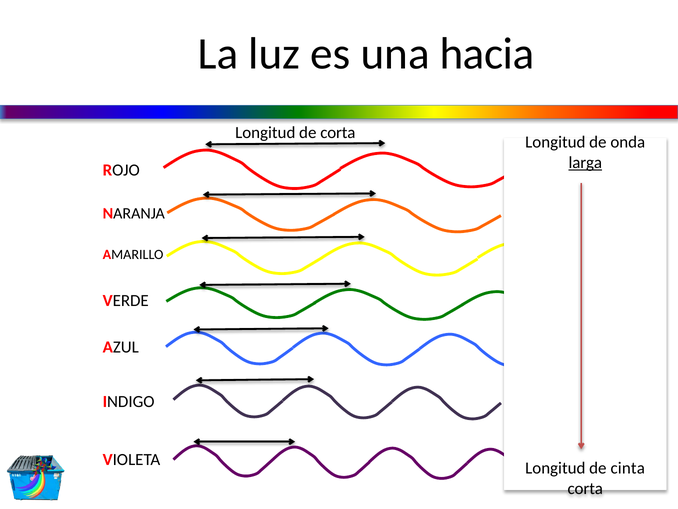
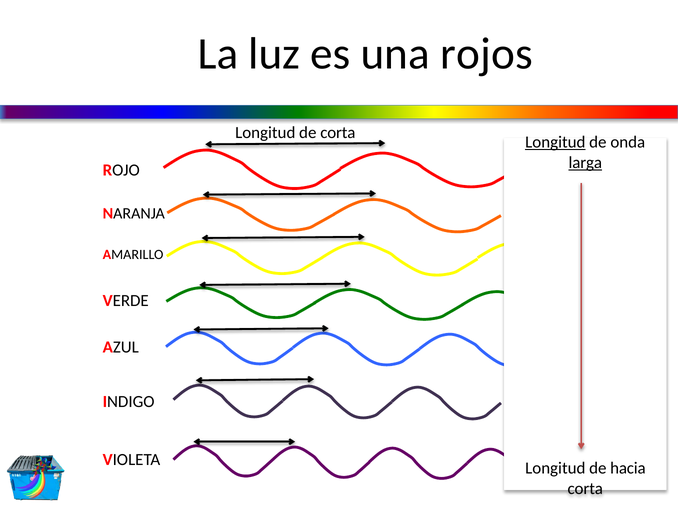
hacia: hacia -> rojos (487, 54)
Longitud underline: none -> present (555, 142)
cinta: cinta -> hacia (628, 468)
